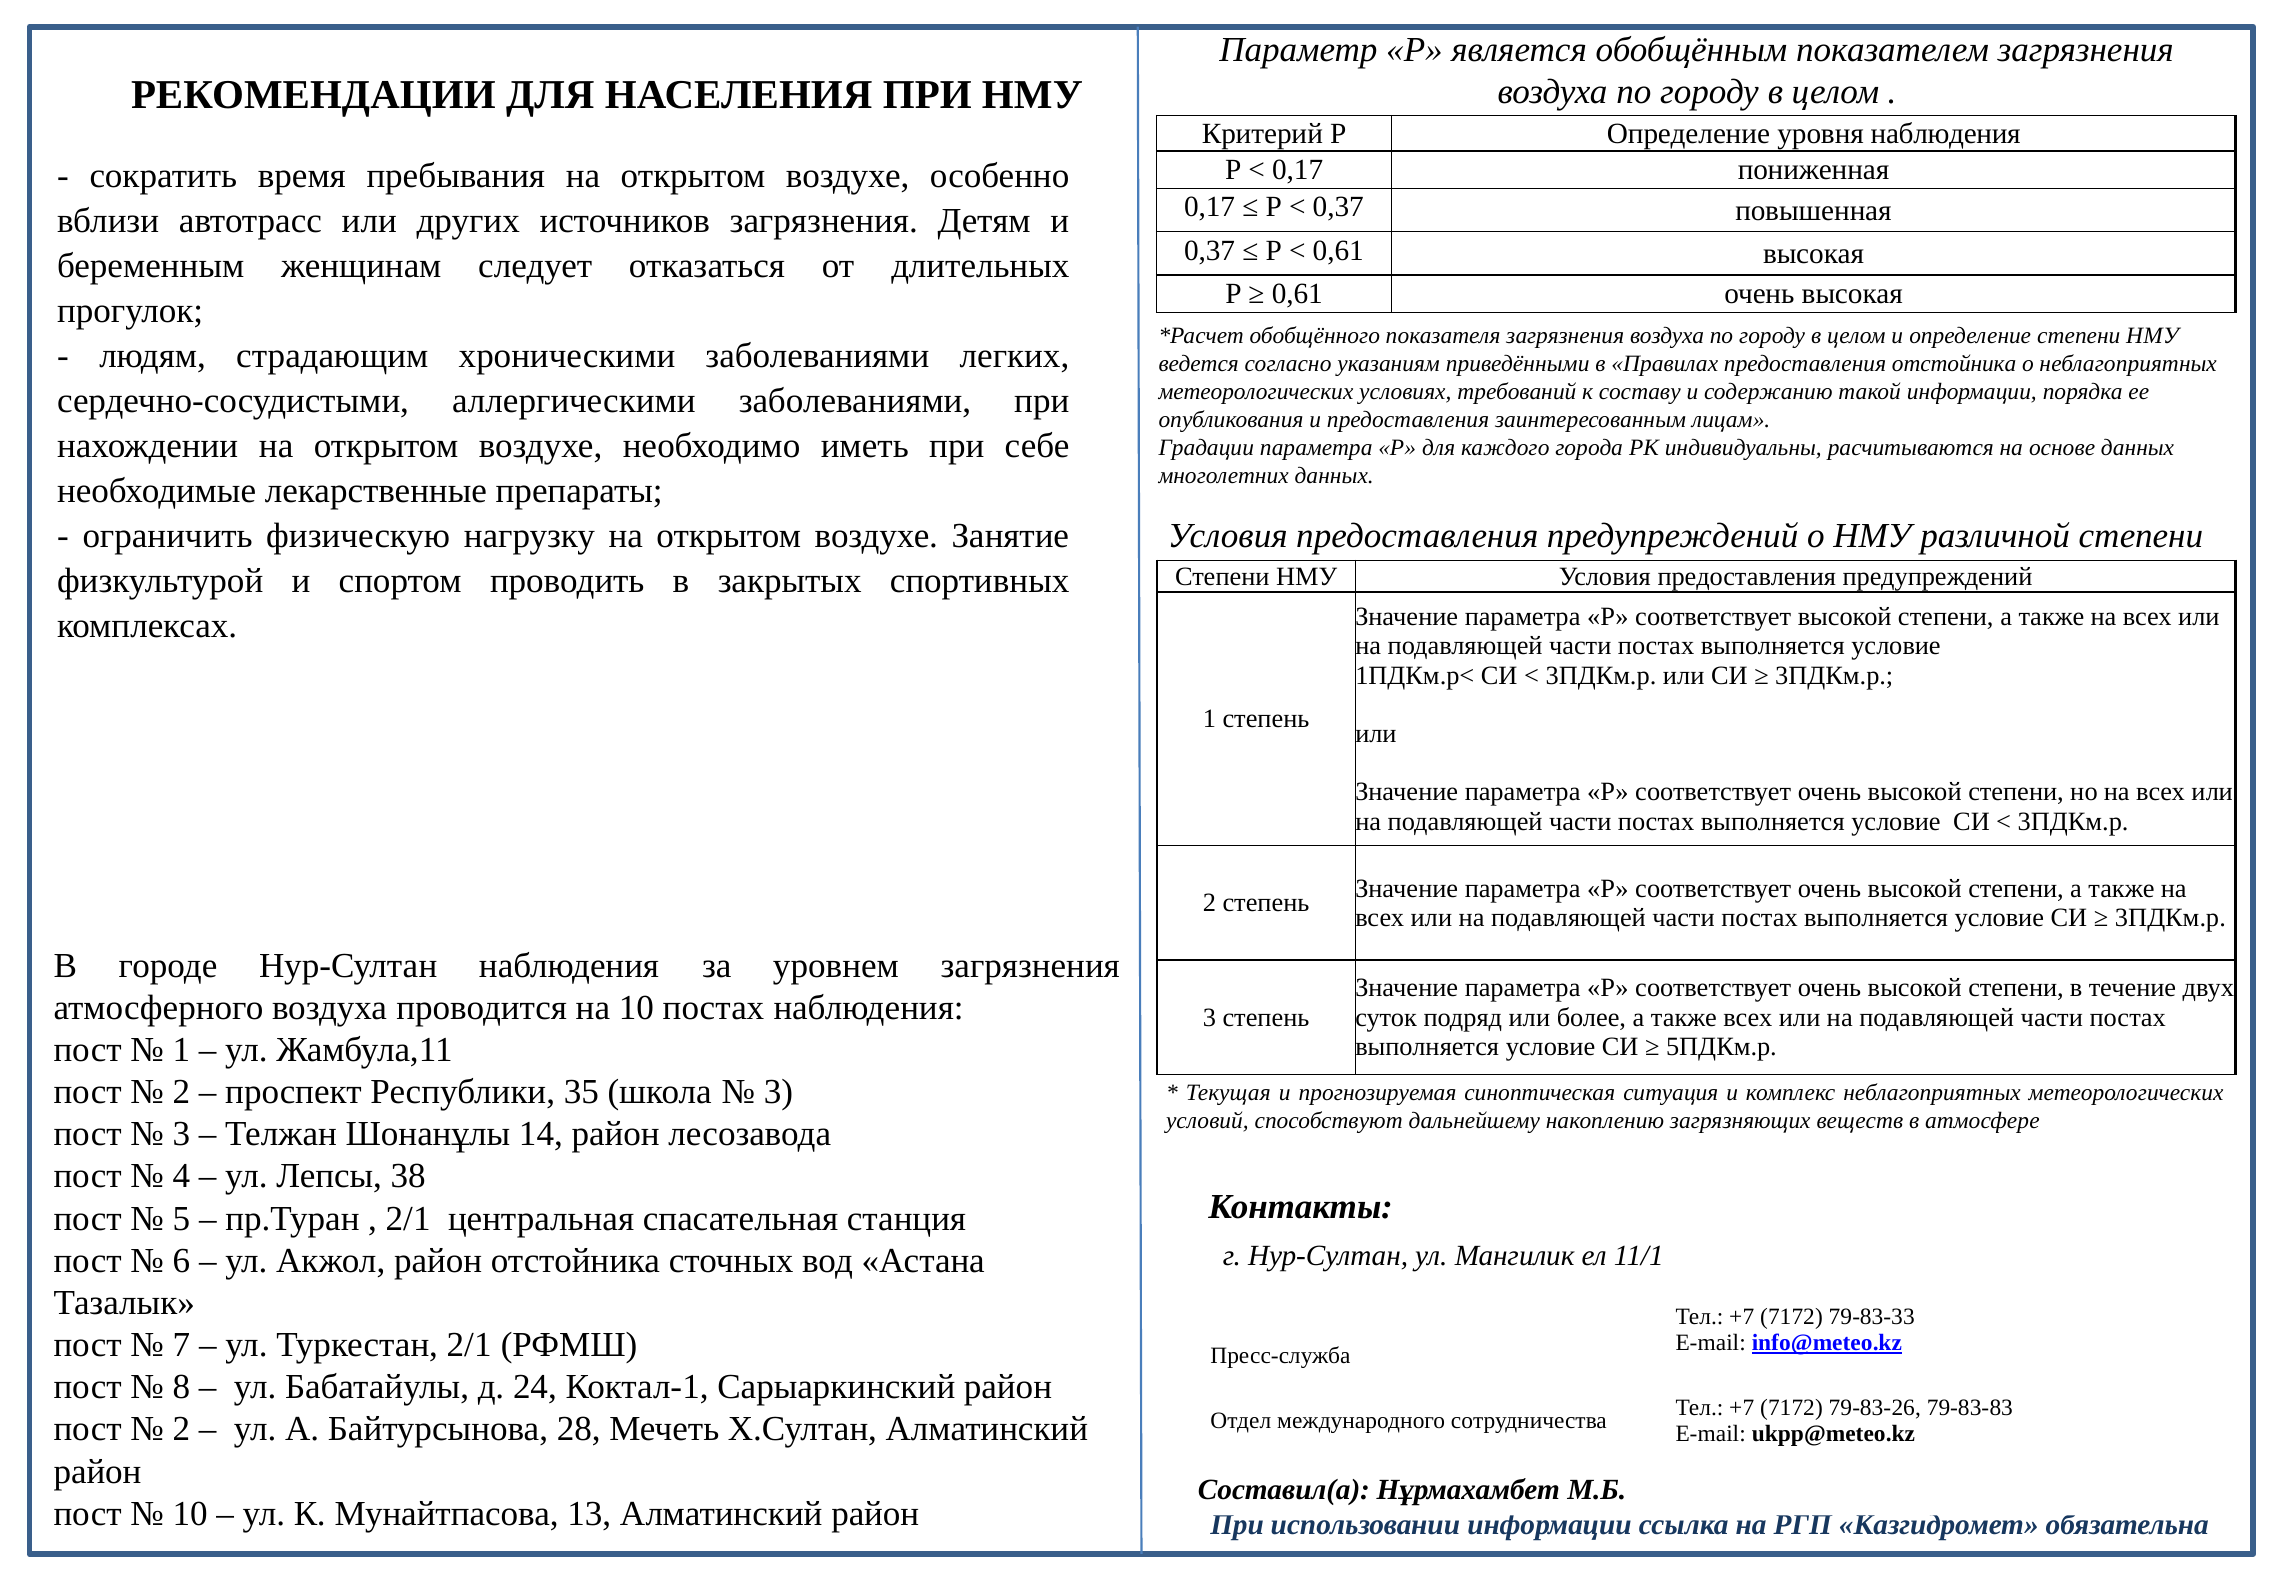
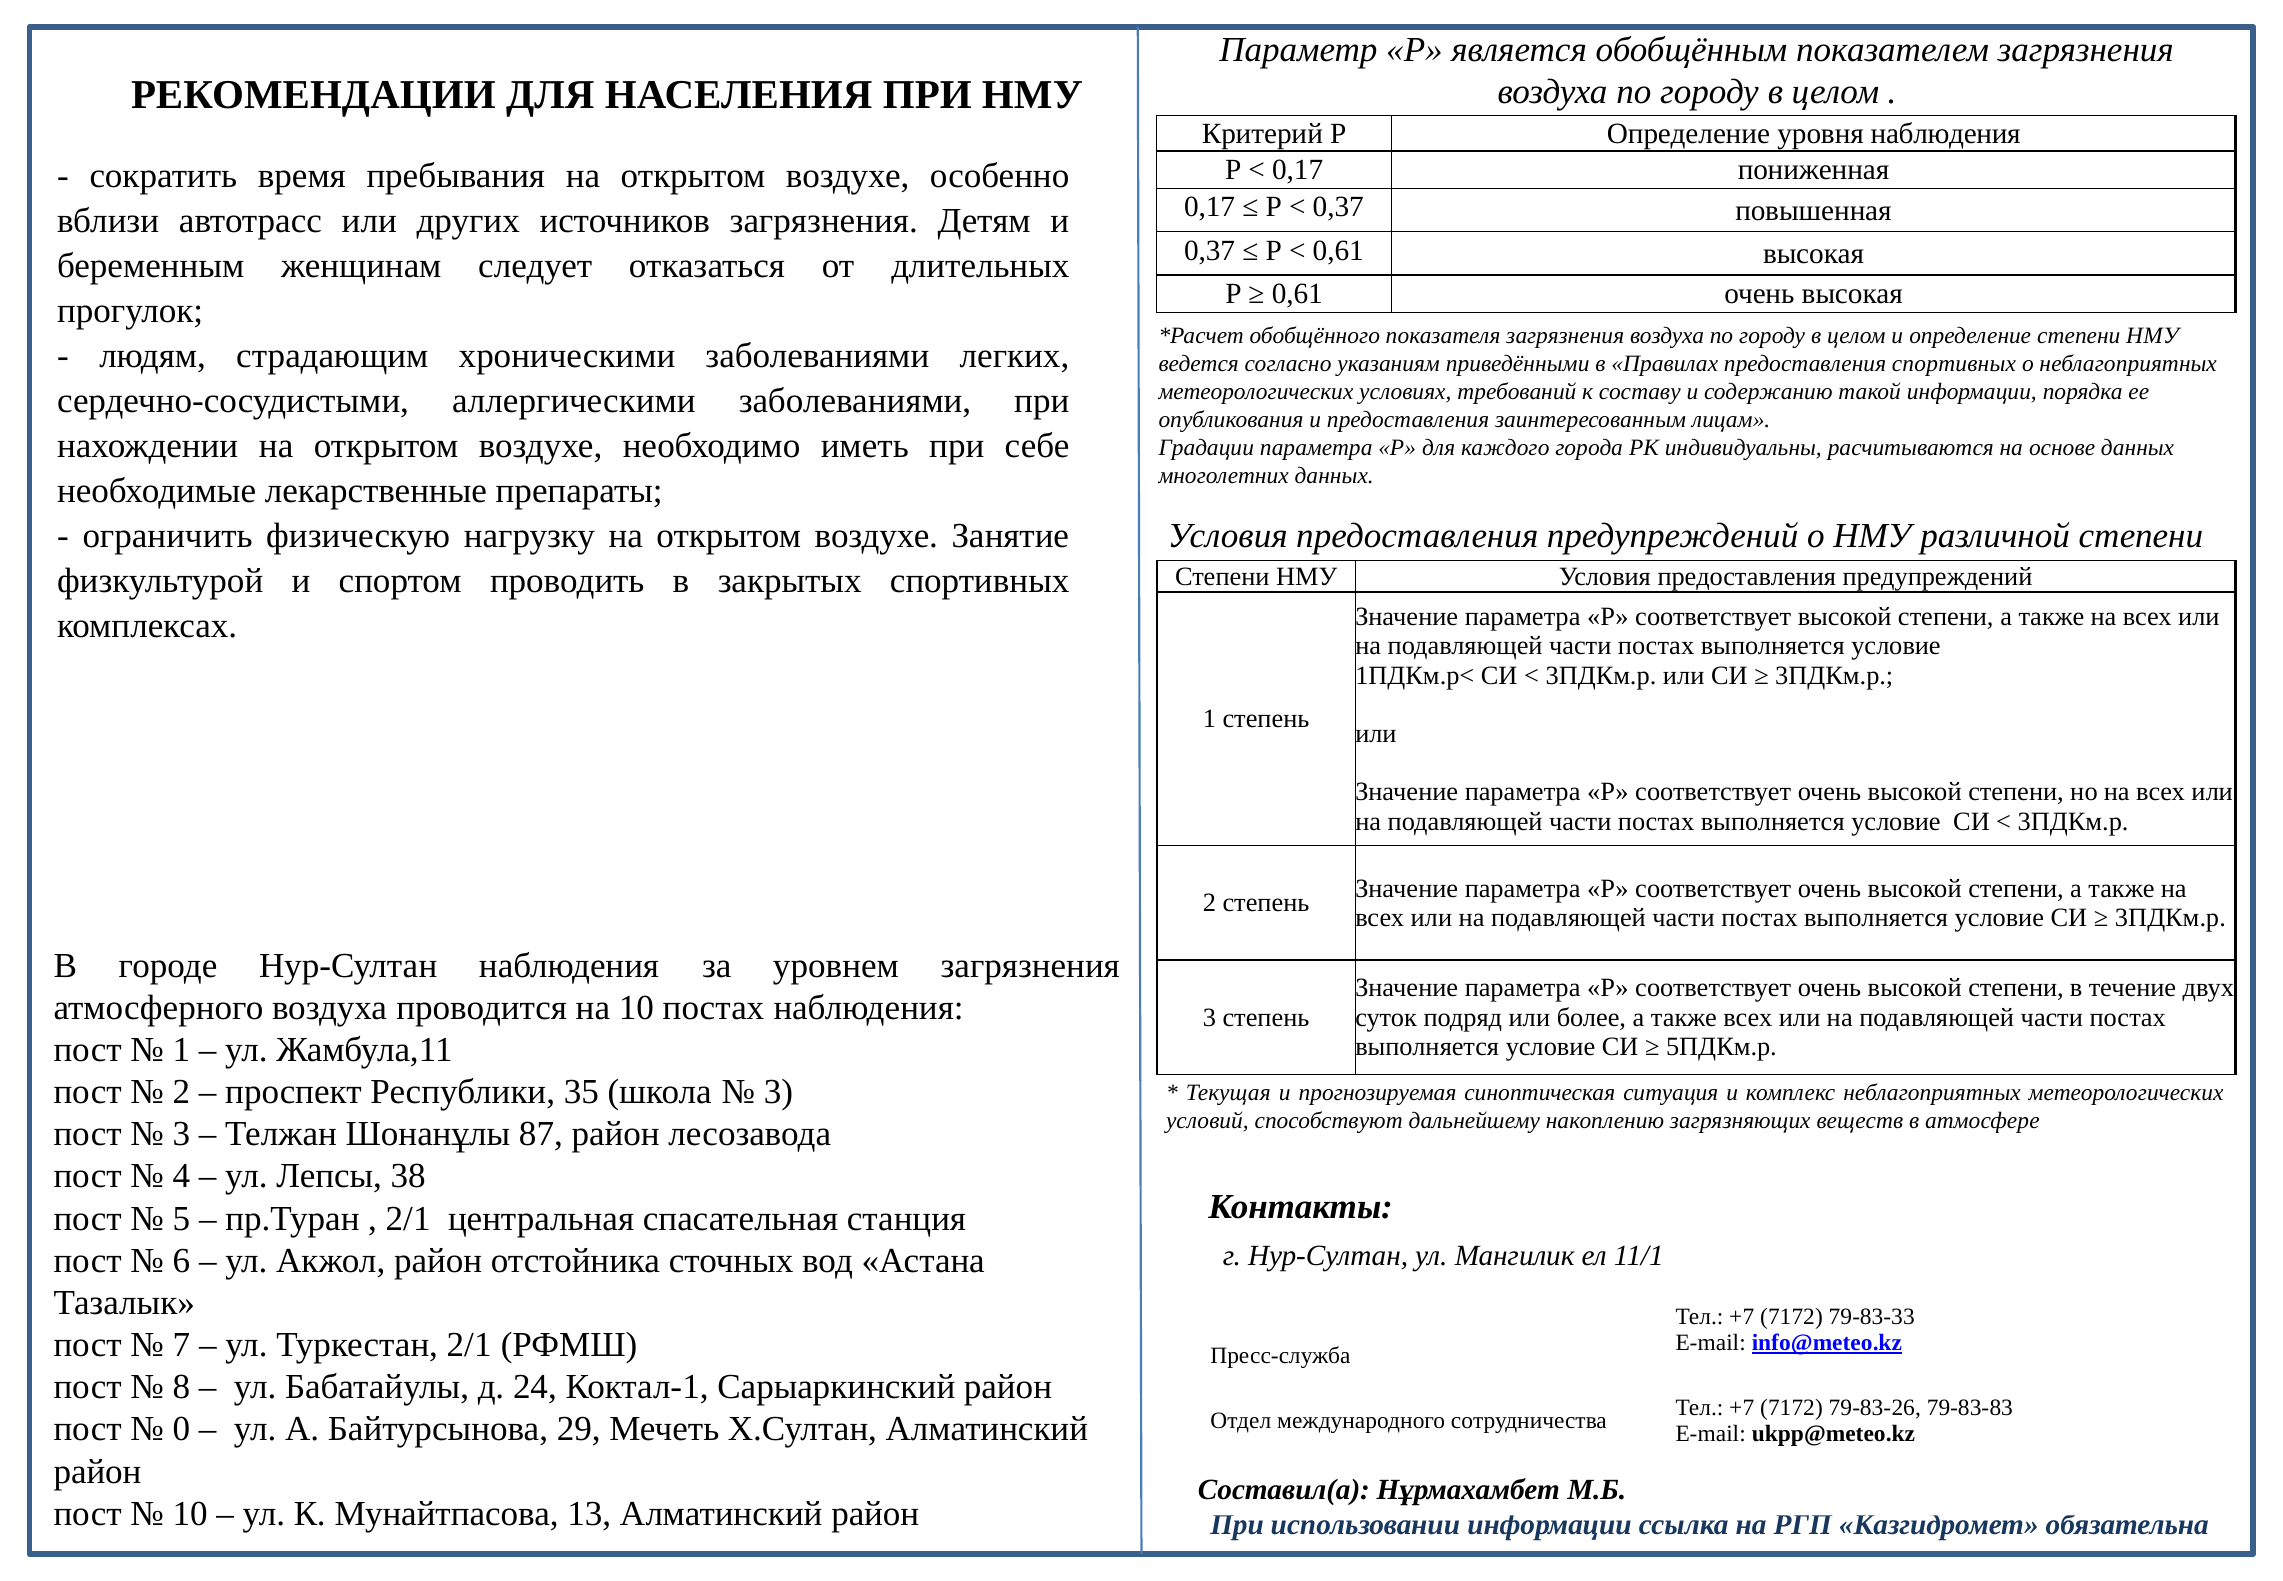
предоставления отстойника: отстойника -> спортивных (1954, 364)
14: 14 -> 87 (541, 1134)
2: 2 -> 0 (181, 1429)
28: 28 -> 29 (579, 1429)
